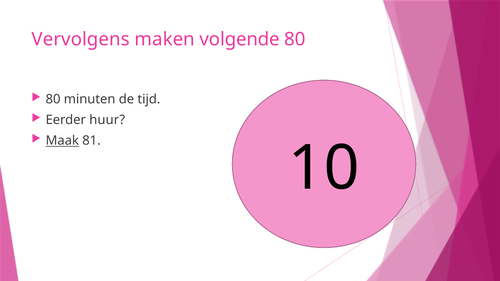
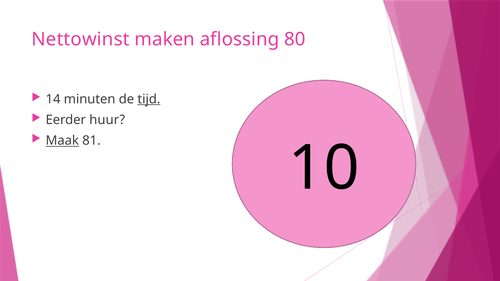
Vervolgens: Vervolgens -> Nettowinst (81, 39)
volgende: volgende -> aflossing (240, 39)
80: 80 -> 14 (53, 99)
tijd underline: none -> present (149, 99)
